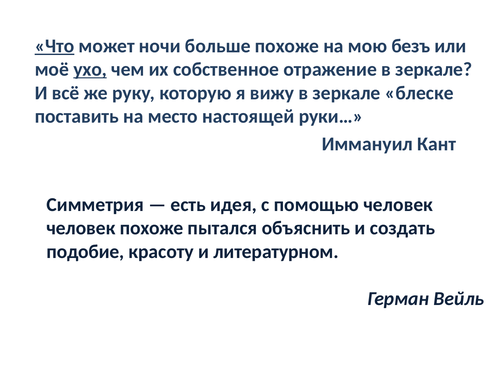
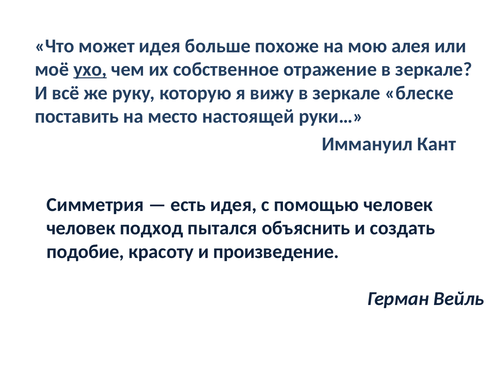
Что underline: present -> none (55, 46)
может ночи: ночи -> идея (160, 46)
безъ: безъ -> алея (411, 46)
человек похоже: похоже -> подход (152, 228)
литературном: литературном -> произведение (276, 251)
